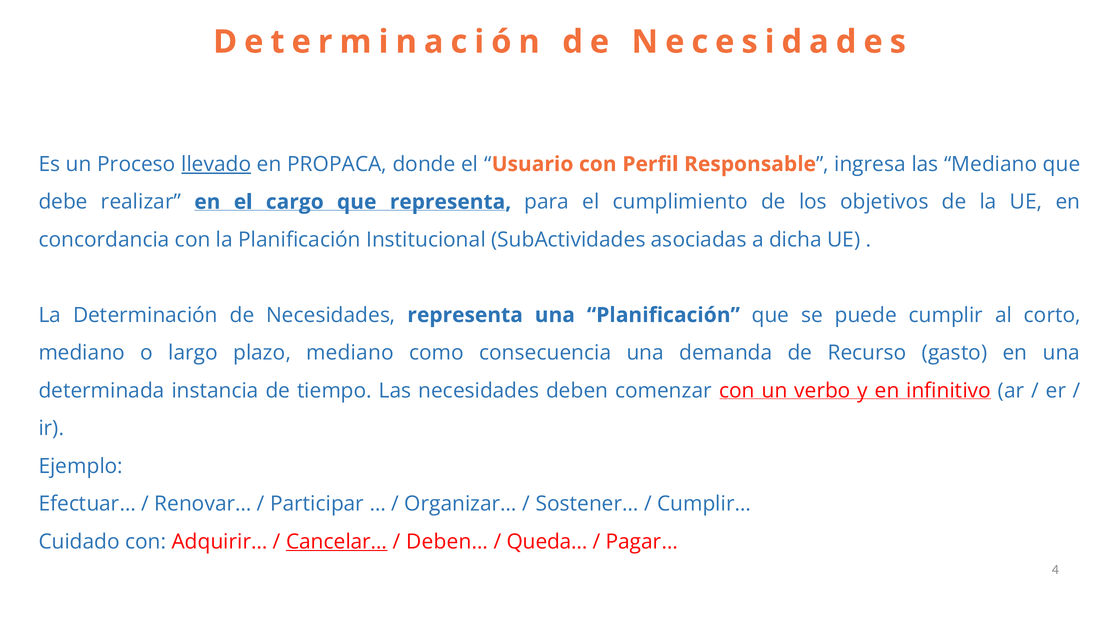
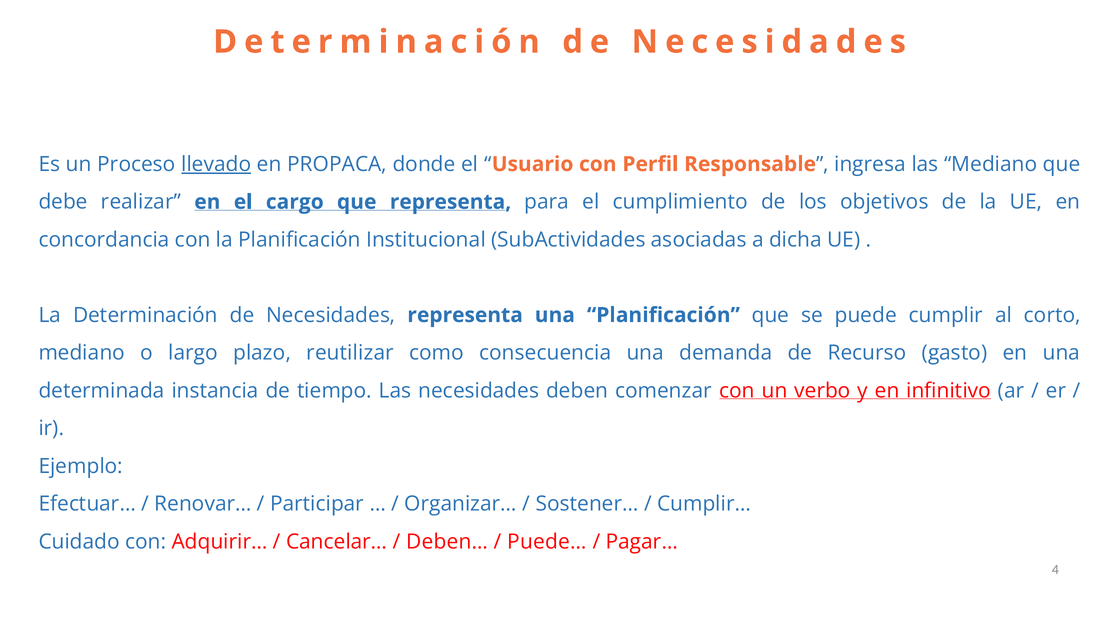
plazo mediano: mediano -> reutilizar (350, 353)
Cancelar… underline: present -> none (337, 542)
Queda…: Queda… -> Puede… (547, 542)
